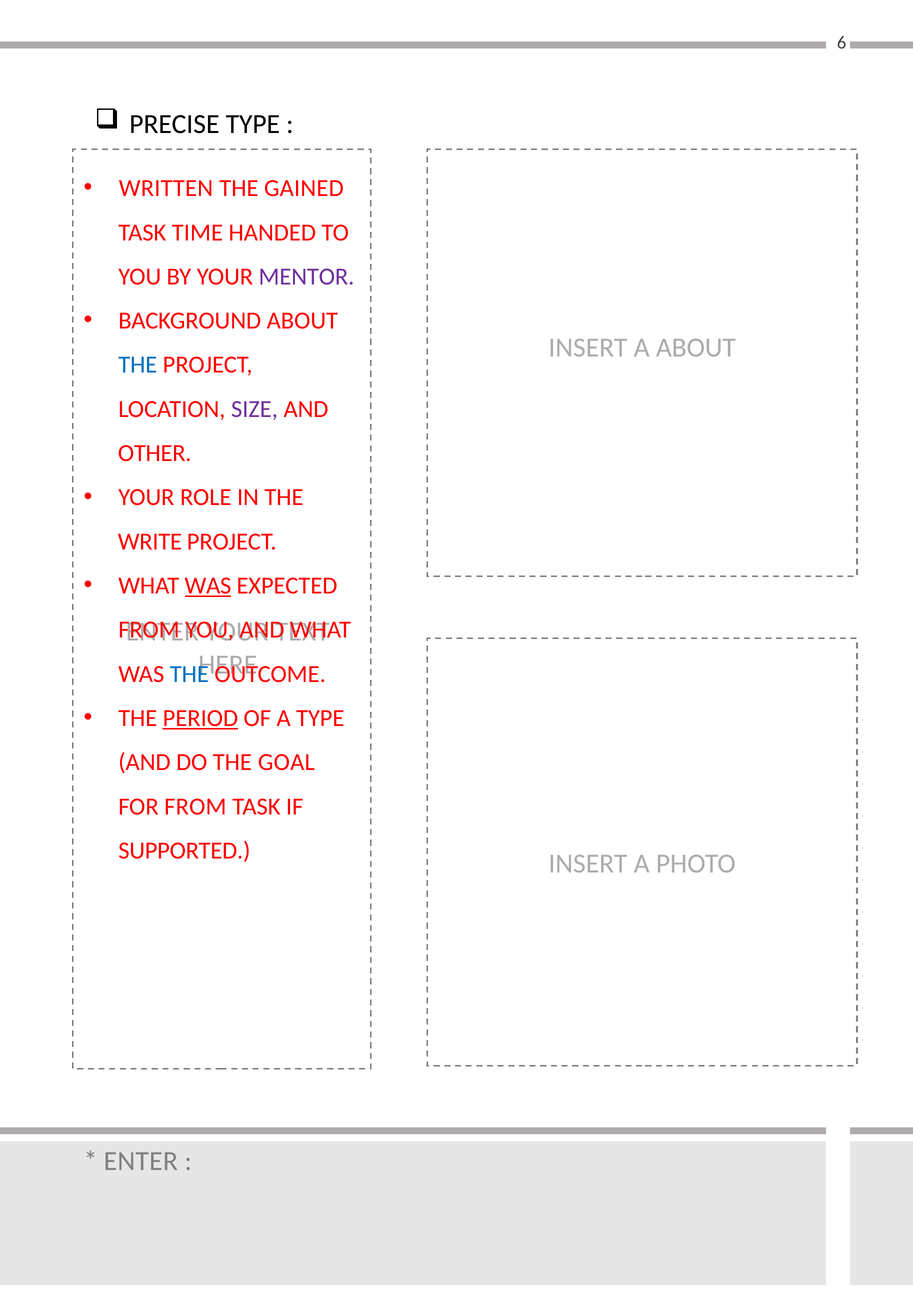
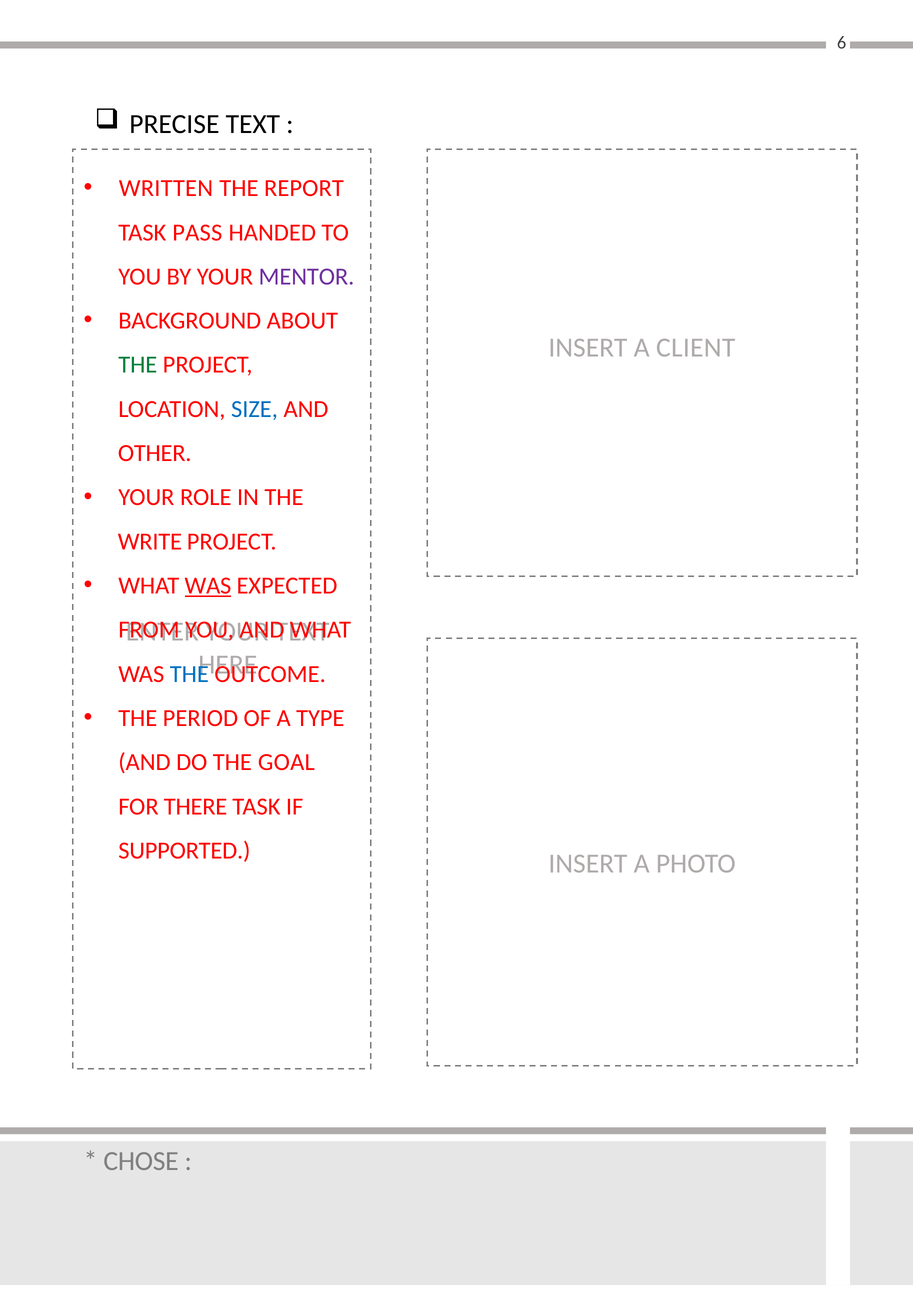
PRECISE TYPE: TYPE -> TEXT (253, 124)
GAINED: GAINED -> REPORT (304, 188)
TIME: TIME -> PASS (197, 232)
A ABOUT: ABOUT -> CLIENT (696, 347)
THE colour: blue -> green (138, 365)
SIZE colour: purple -> blue (255, 409)
PERIOD underline: present -> none (200, 718)
FOR FROM: FROM -> THERE (196, 806)
ENTER: ENTER -> CHOSE (141, 1161)
